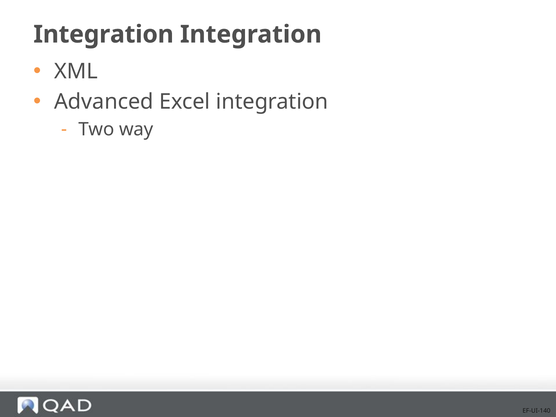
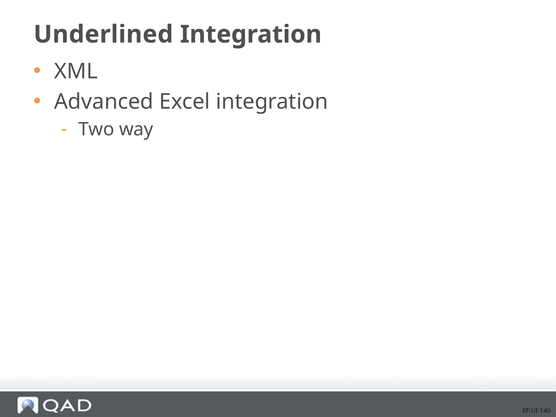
Integration: Integration -> Underlined (103, 34)
